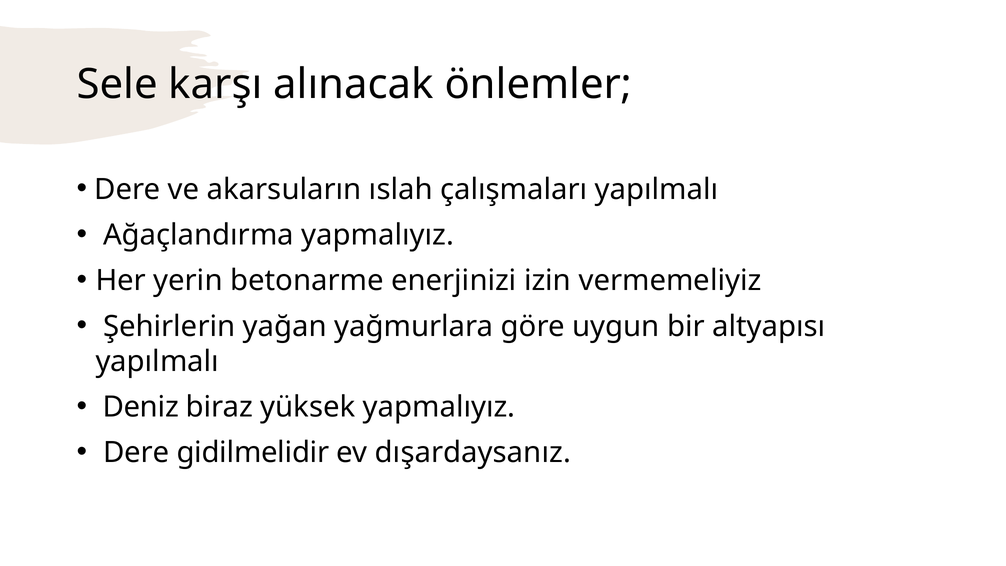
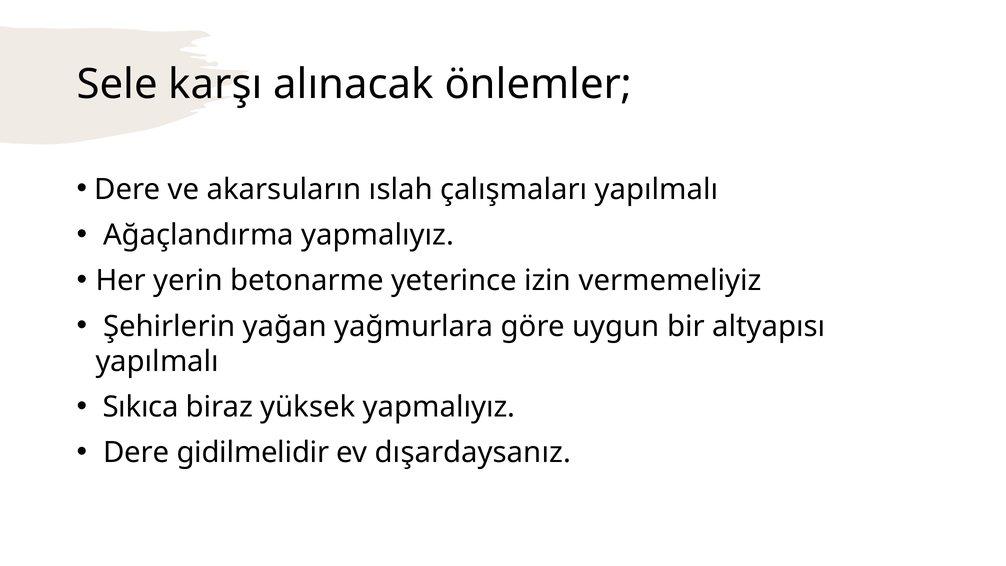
enerjinizi: enerjinizi -> yeterince (454, 281)
Deniz: Deniz -> Sıkıca (141, 407)
